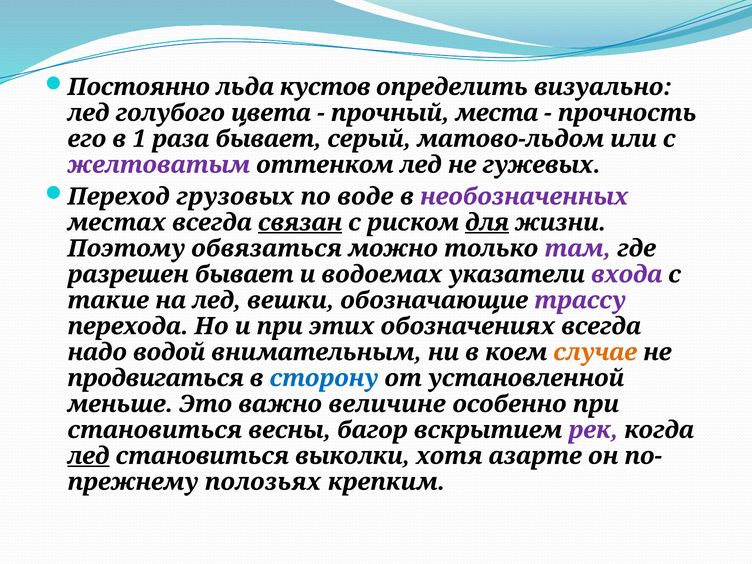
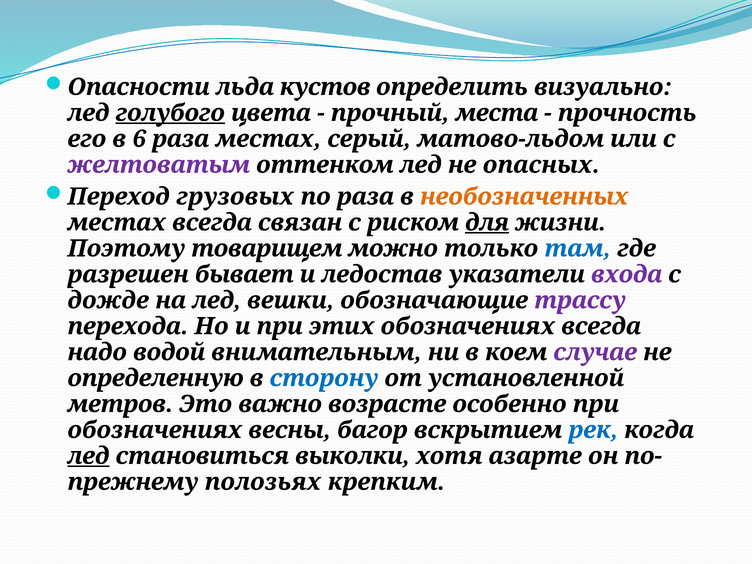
Постоянно: Постоянно -> Опасности (139, 87)
голубого underline: none -> present (170, 113)
1: 1 -> 6 (139, 139)
раза бывает: бывает -> местах (268, 139)
гужевых: гужевых -> опасных (541, 165)
по воде: воде -> раза (365, 197)
необозначенных colour: purple -> orange (524, 197)
связан underline: present -> none (300, 223)
обвязаться: обвязаться -> товарищем (267, 248)
там colour: purple -> blue (578, 248)
водоемах: водоемах -> ледостав (382, 274)
такие: такие -> дожде (108, 300)
случае colour: orange -> purple (595, 352)
продвигаться: продвигаться -> определенную (156, 378)
меньше: меньше -> метров (120, 404)
величине: величине -> возрасте (387, 404)
становиться: становиться -> обозначениях (155, 430)
рек colour: purple -> blue (593, 430)
